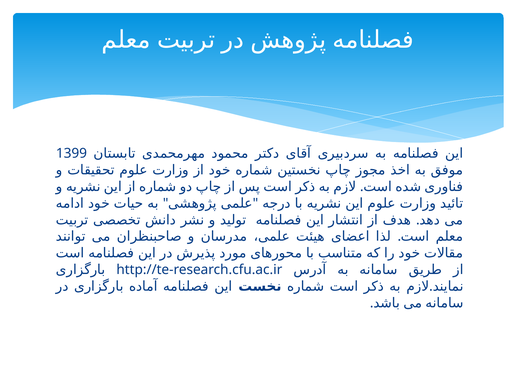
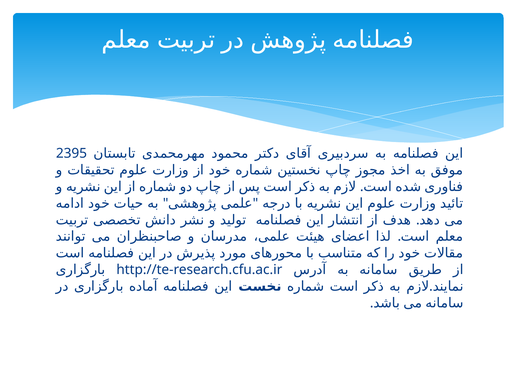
1399: 1399 -> 2395 (71, 153)
